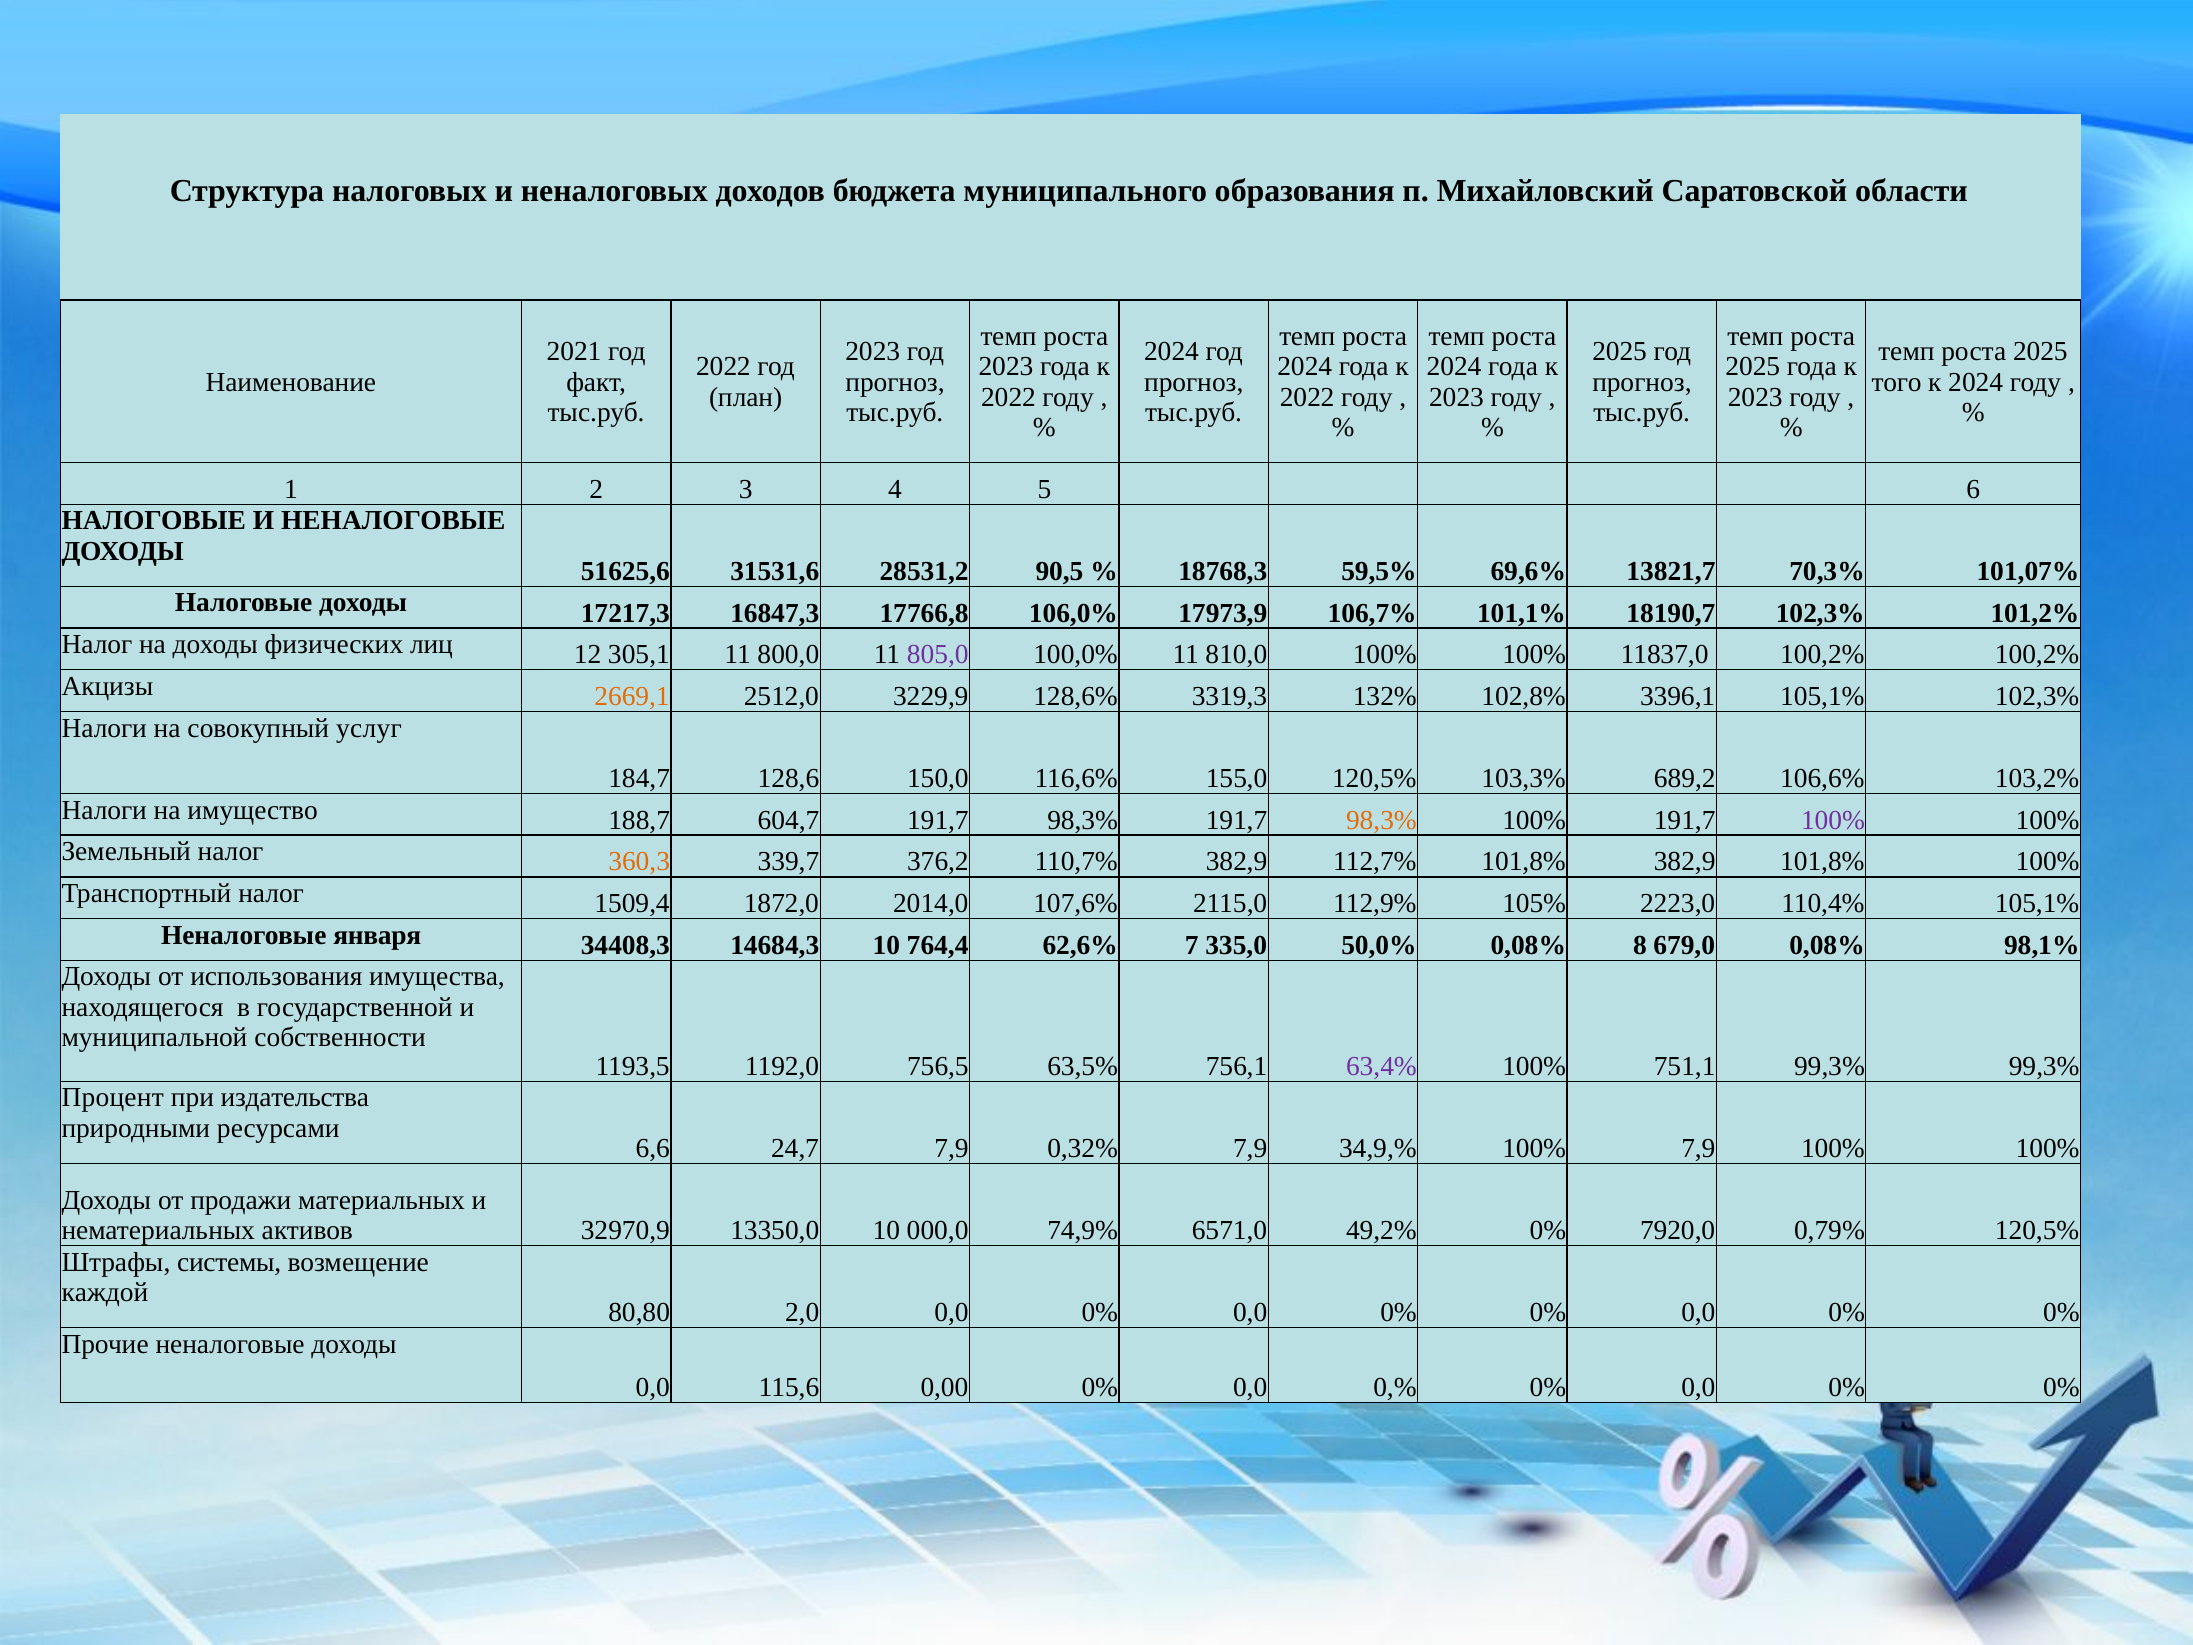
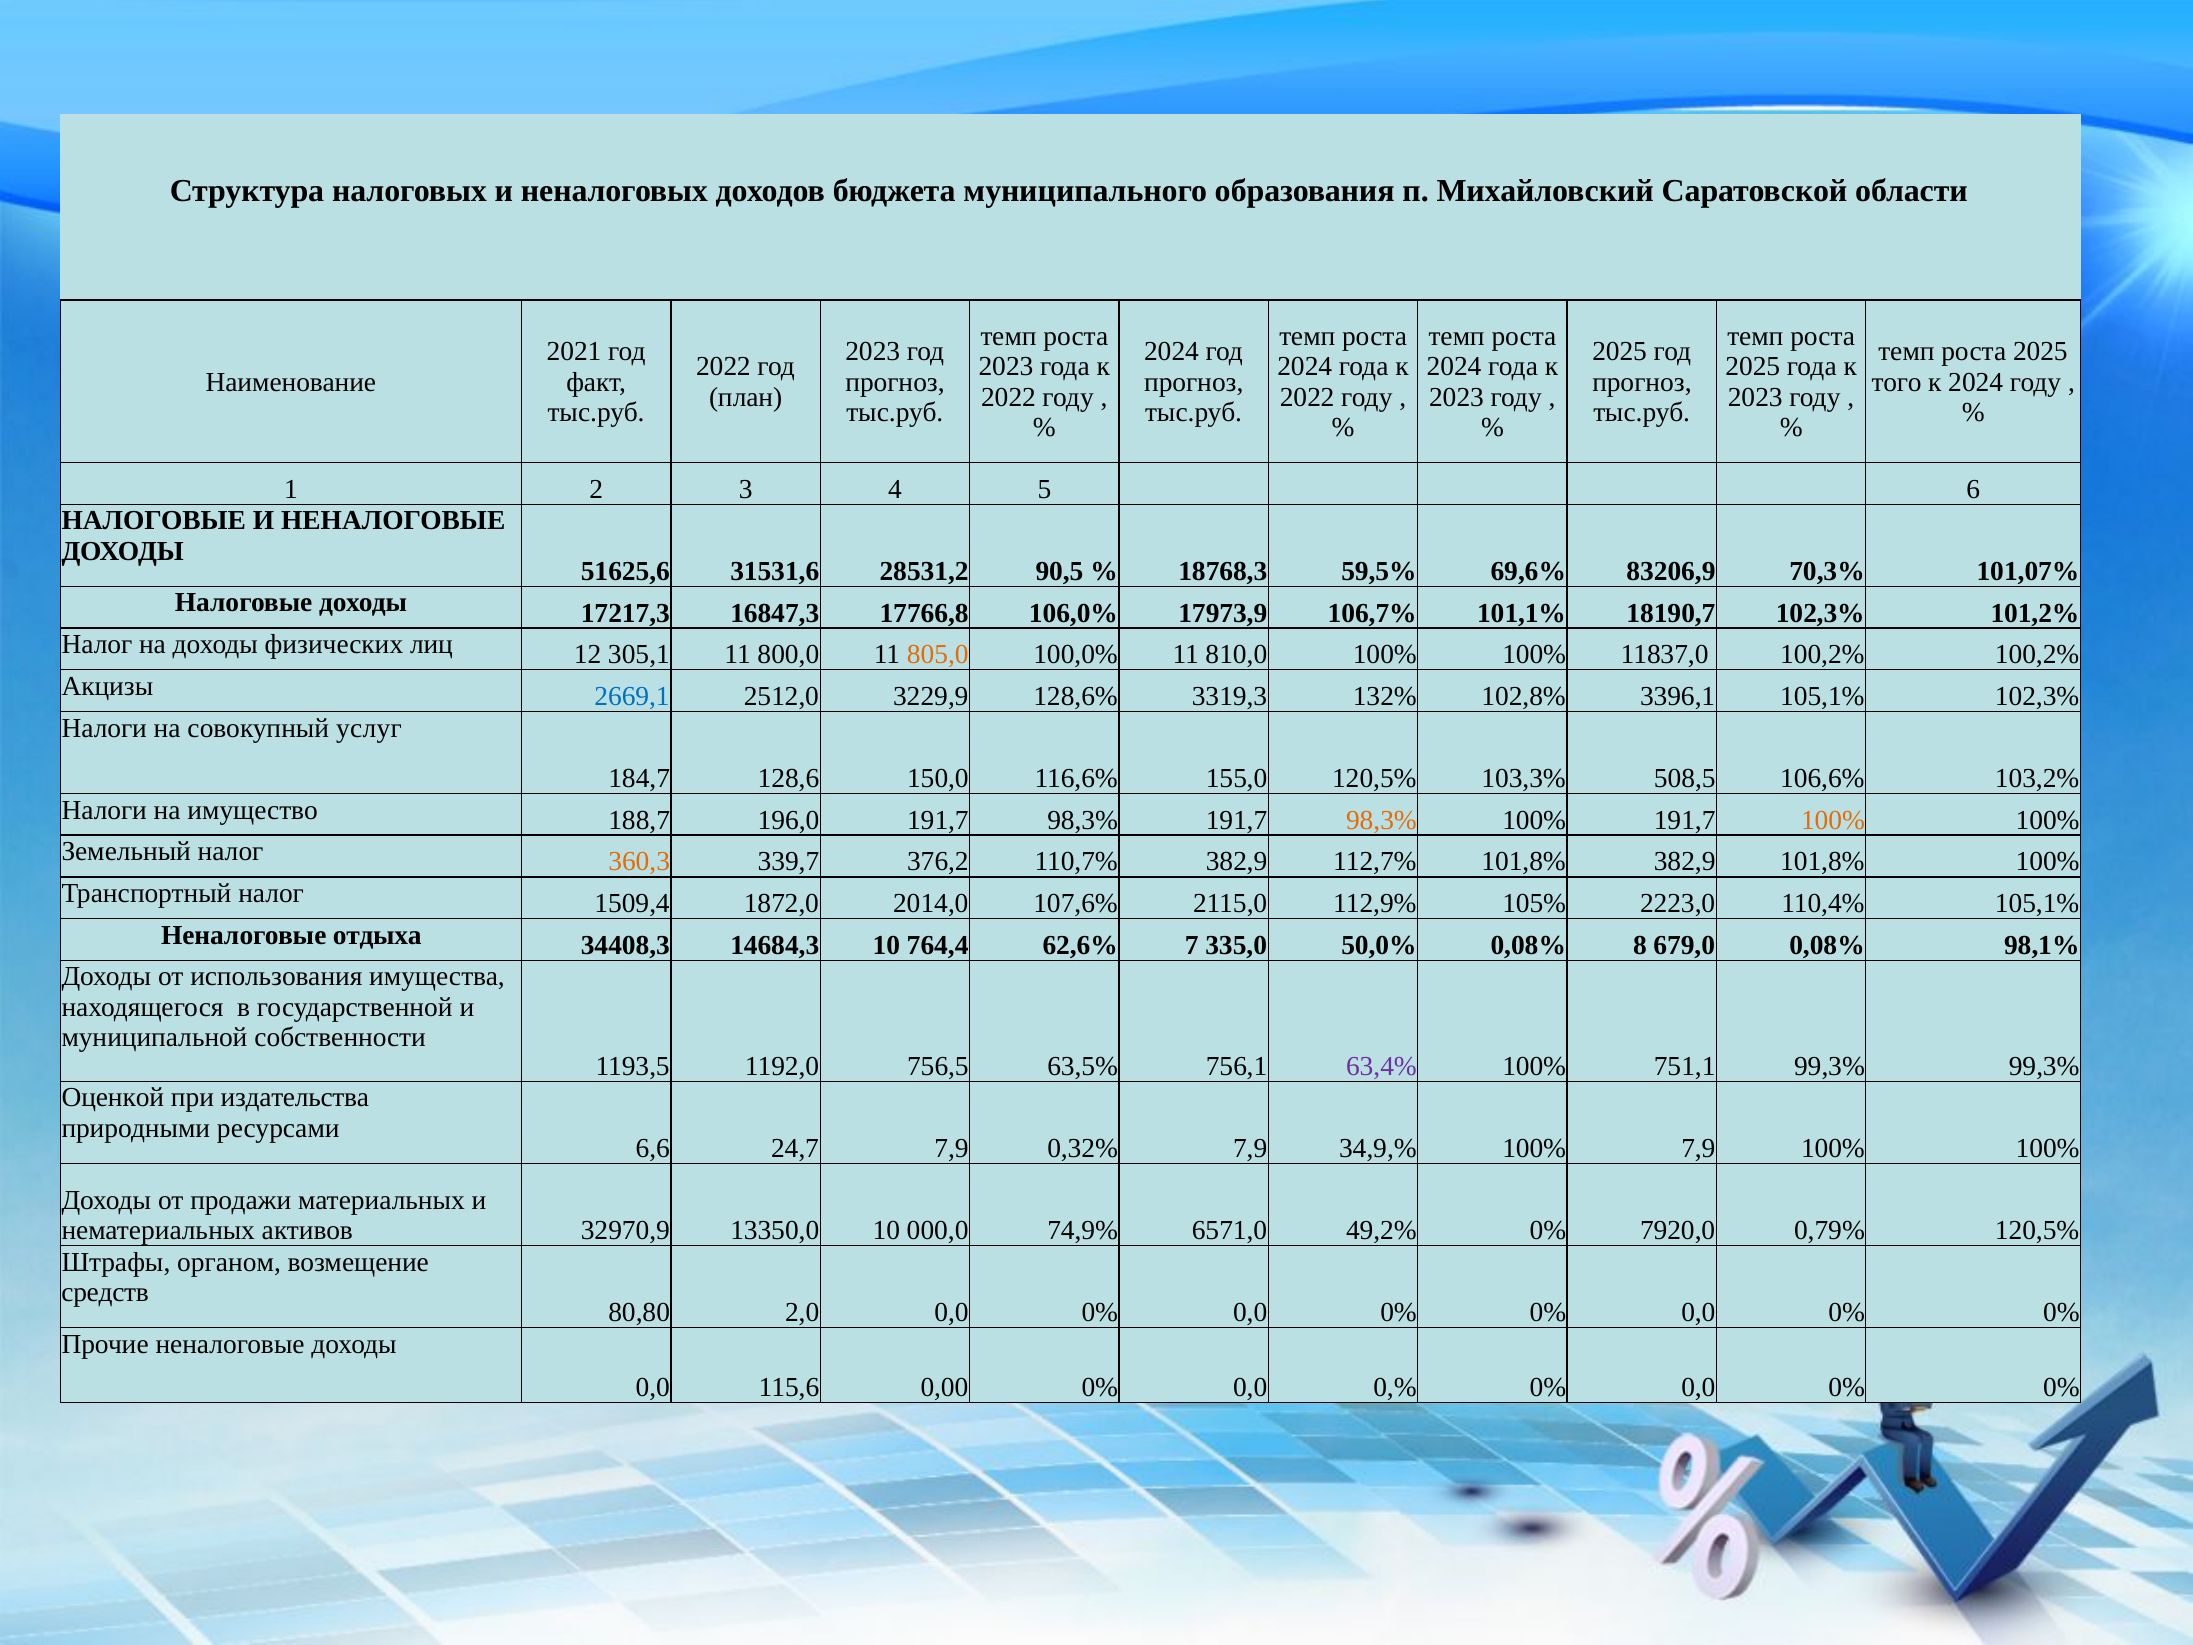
13821,7: 13821,7 -> 83206,9 (1671, 571)
805,0 colour: purple -> orange (938, 655)
2669,1 colour: orange -> blue (632, 696)
689,2: 689,2 -> 508,5 (1685, 778)
604,7: 604,7 -> 196,0 (789, 820)
100% colour: purple -> orange (1833, 820)
января: января -> отдыха (377, 935)
Процент: Процент -> Оценкой (113, 1098)
системы: системы -> органом (229, 1262)
каждой: каждой -> средств (105, 1292)
